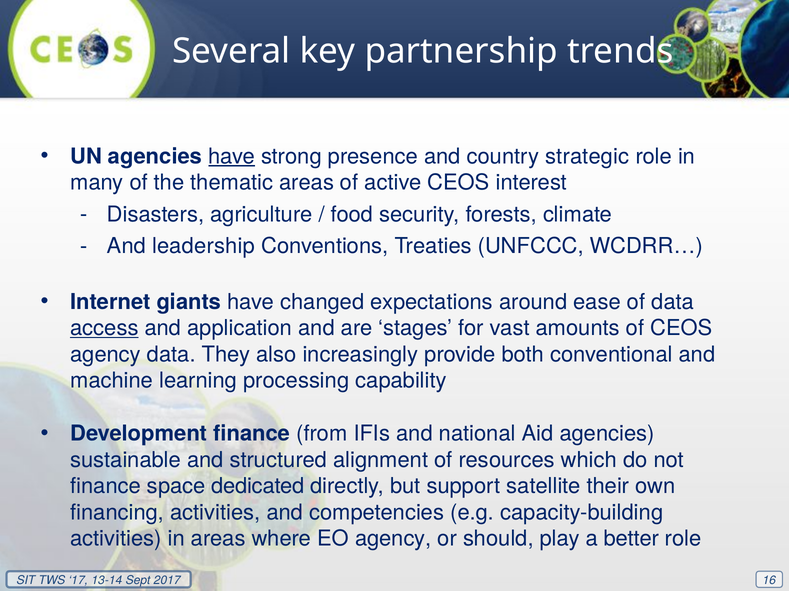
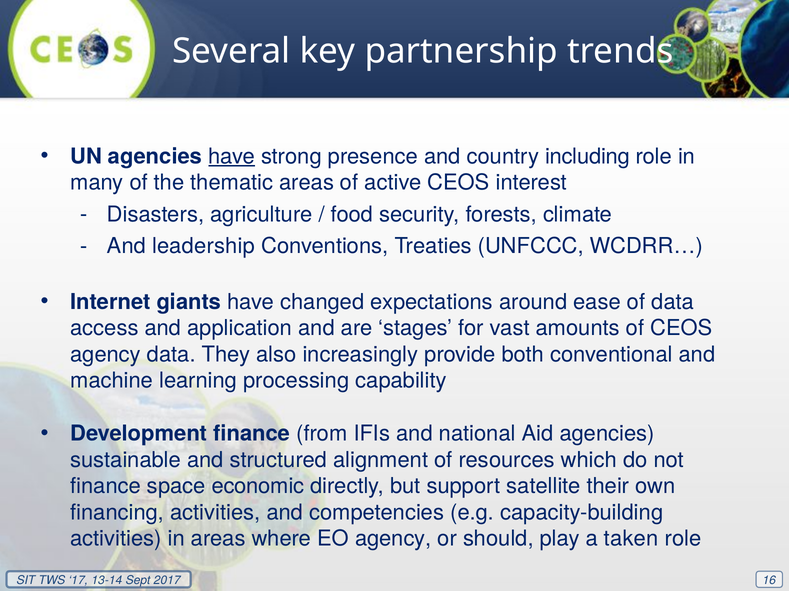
strategic: strategic -> including (587, 157)
access underline: present -> none (104, 328)
dedicated: dedicated -> economic (258, 487)
better: better -> taken (631, 539)
